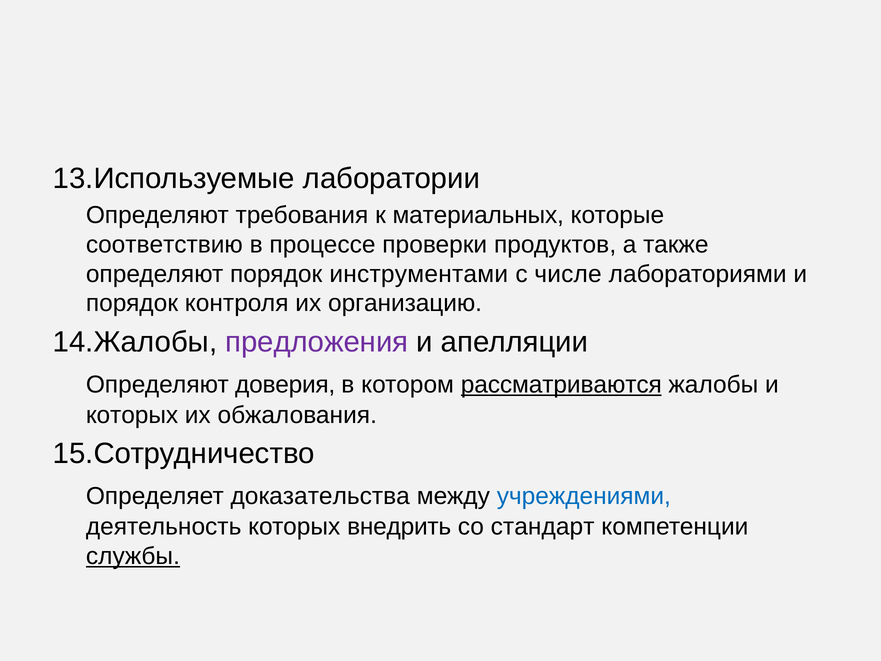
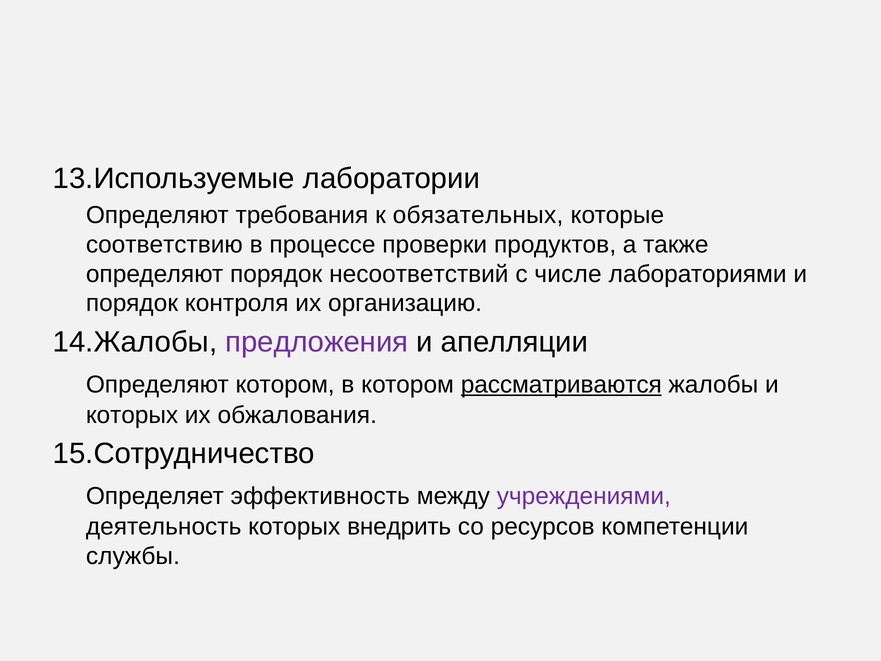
материальных: материальных -> обязательных (478, 215)
инструментами: инструментами -> несоответствий (419, 274)
Определяют доверия: доверия -> котором (285, 384)
доказательства: доказательства -> эффективность (320, 496)
учреждениями colour: blue -> purple (584, 496)
стандарт: стандарт -> ресурсов (543, 526)
службы underline: present -> none (133, 556)
